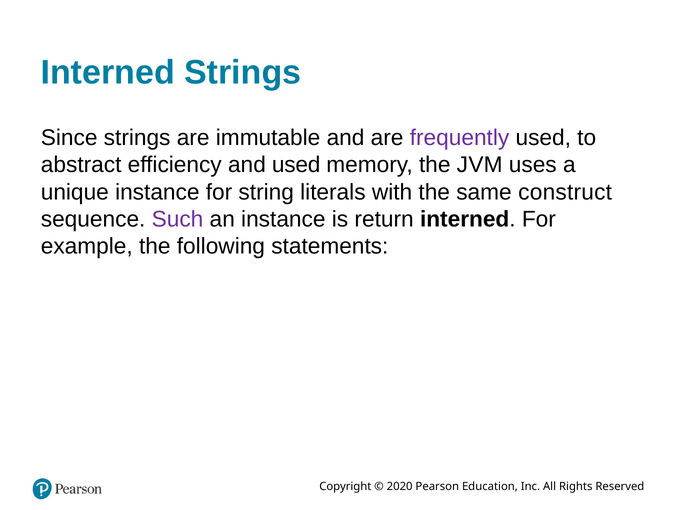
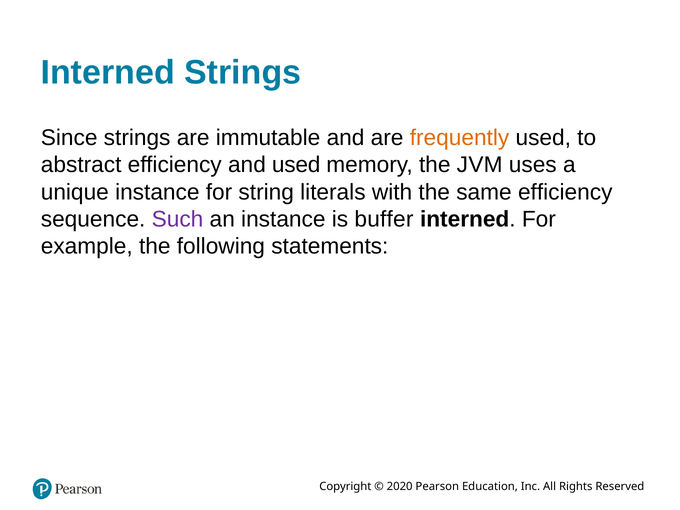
frequently colour: purple -> orange (460, 138)
same construct: construct -> efficiency (565, 192)
return: return -> buffer (384, 219)
